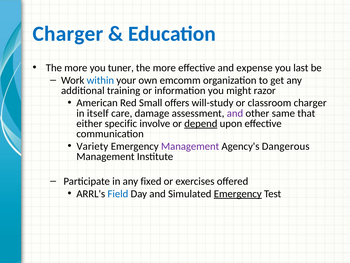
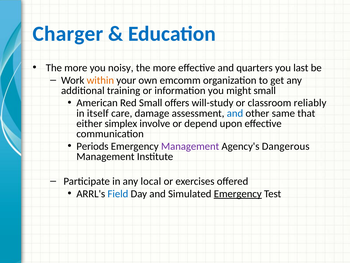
tuner: tuner -> noisy (121, 68)
expense: expense -> quarters (255, 68)
within colour: blue -> orange (100, 80)
might razor: razor -> small (265, 90)
classroom charger: charger -> reliably (310, 103)
and colour: purple -> blue (235, 113)
specific: specific -> simplex (121, 123)
depend underline: present -> none (201, 123)
Variety: Variety -> Periods (92, 146)
fixed: fixed -> local (151, 181)
